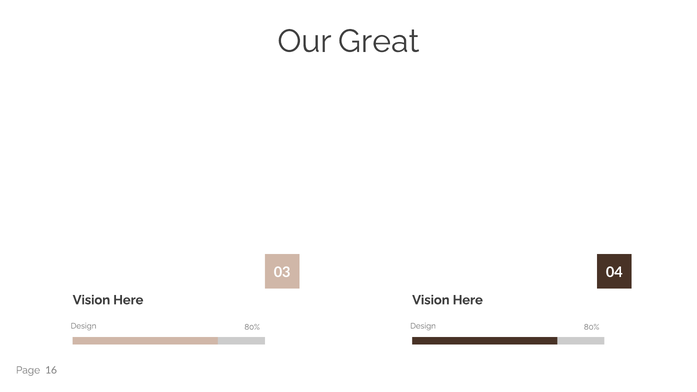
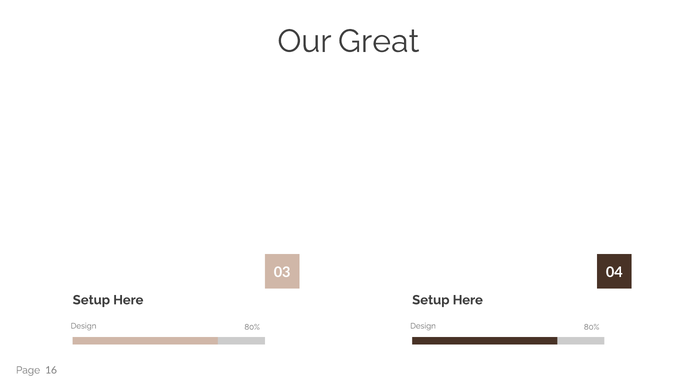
Vision: Vision -> Setup (91, 300)
Vision: Vision -> Setup (431, 300)
